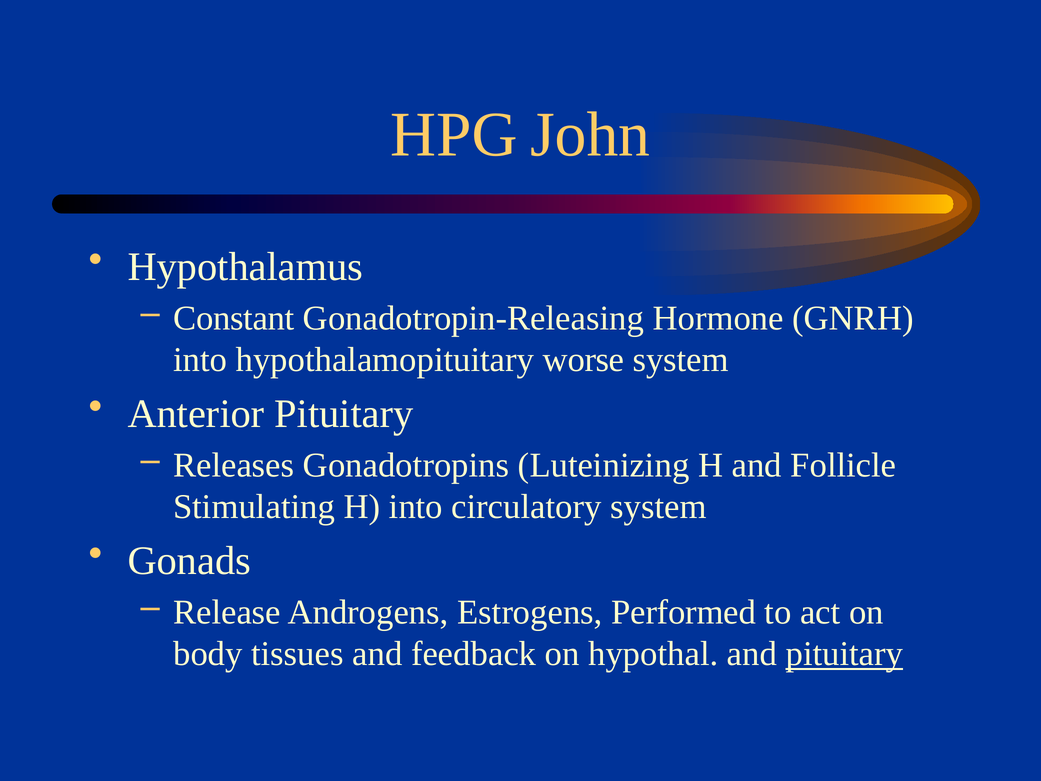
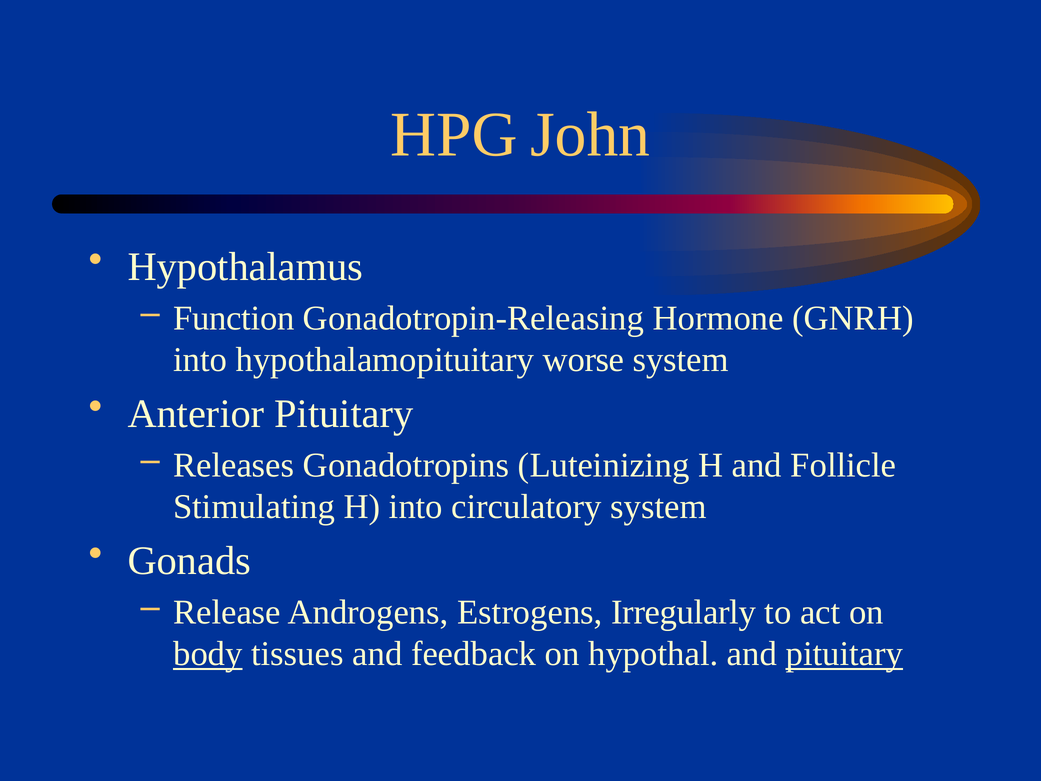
Constant: Constant -> Function (234, 318)
Performed: Performed -> Irregularly (684, 612)
body underline: none -> present (208, 654)
